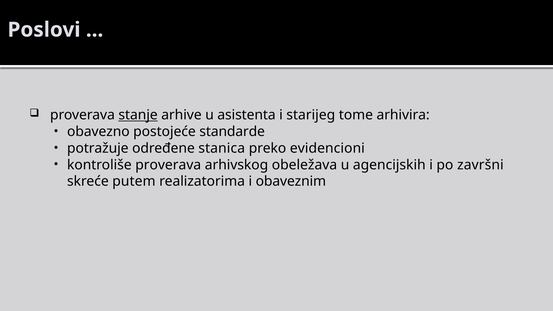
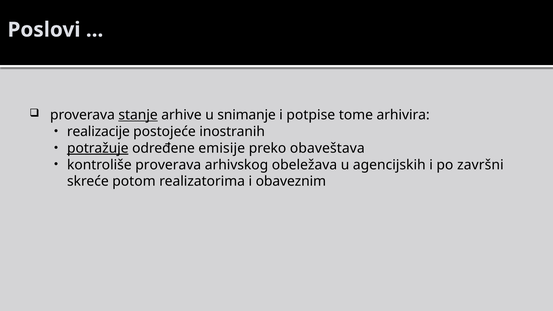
asistenta: asistenta -> snimanje (247, 115)
starijeg: starijeg -> potpise (311, 115)
obavezno: obavezno -> realizacije (98, 132)
standarde: standarde -> inostranih (232, 132)
potražuje underline: none -> present (98, 148)
stanica: stanica -> emisije (222, 148)
evidencioni: evidencioni -> obaveštava (327, 148)
putem: putem -> potom (134, 181)
